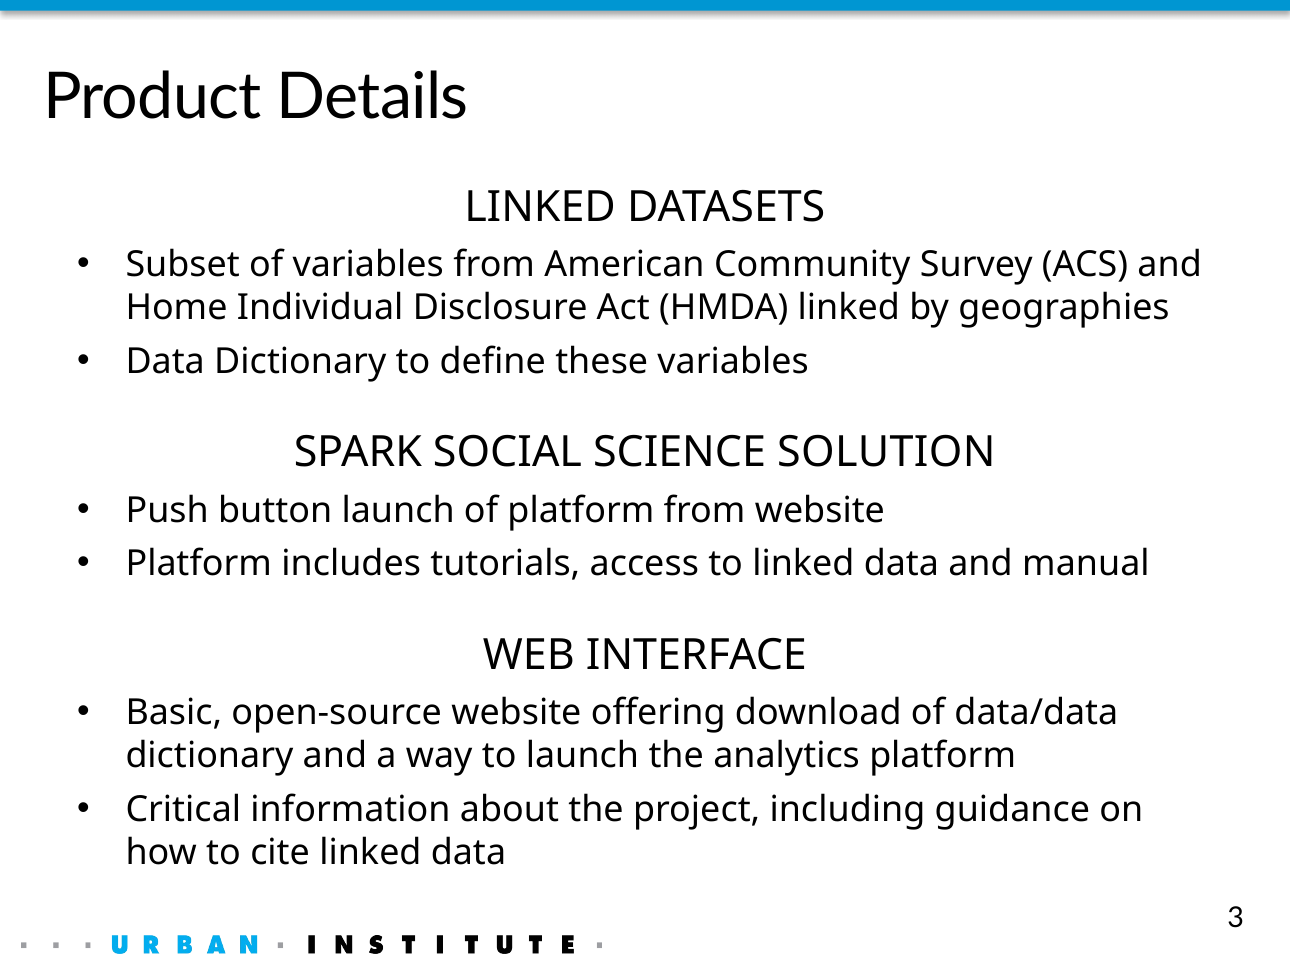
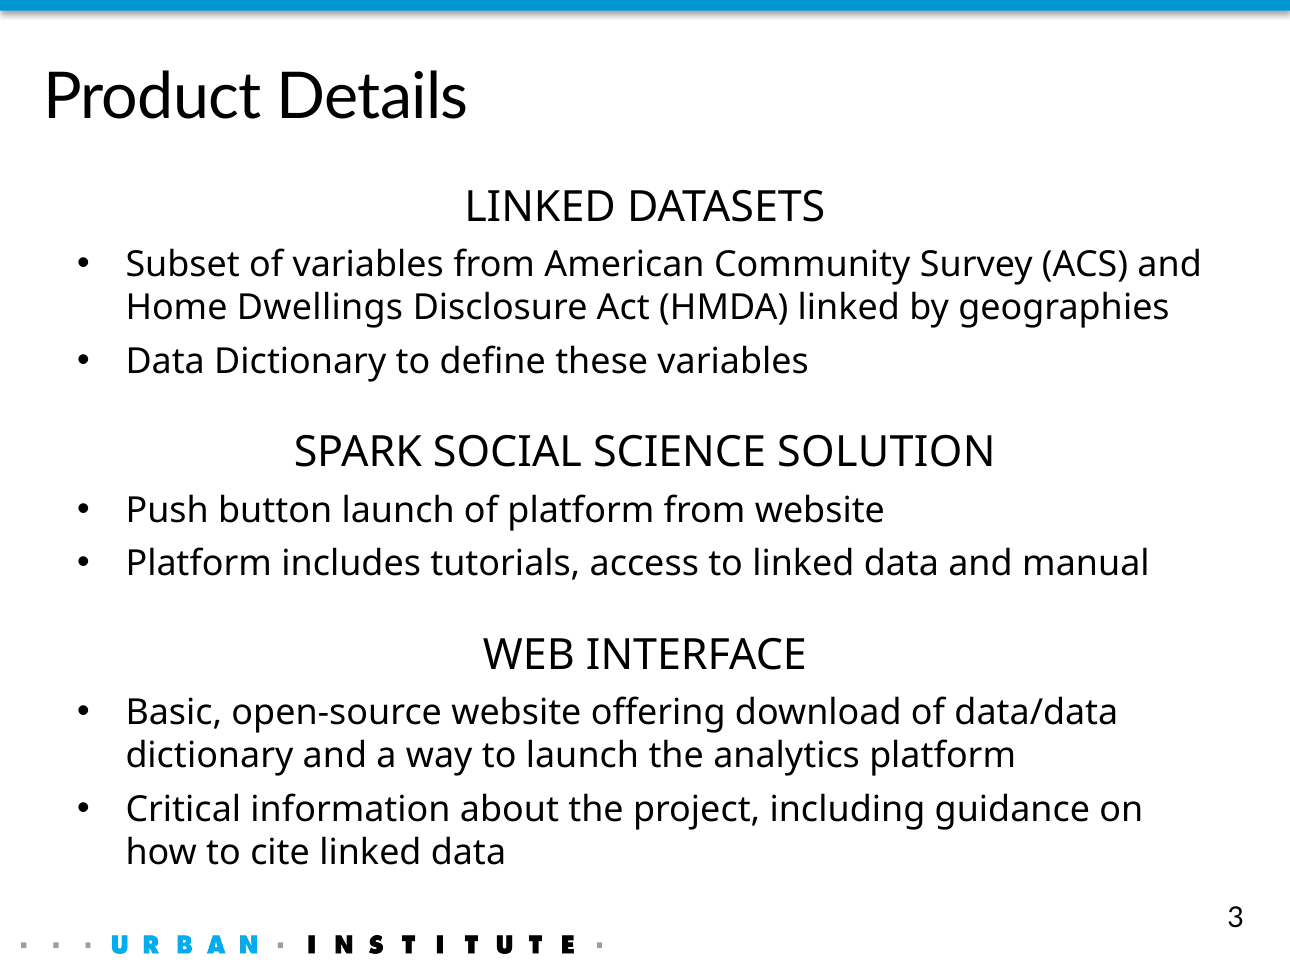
Individual: Individual -> Dwellings (320, 308)
